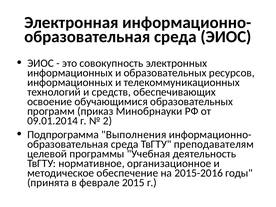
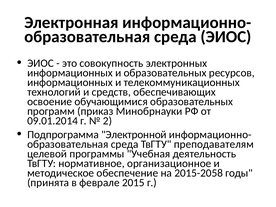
Выполнения: Выполнения -> Электронной (134, 135)
2015-2016: 2015-2016 -> 2015-2058 (199, 173)
